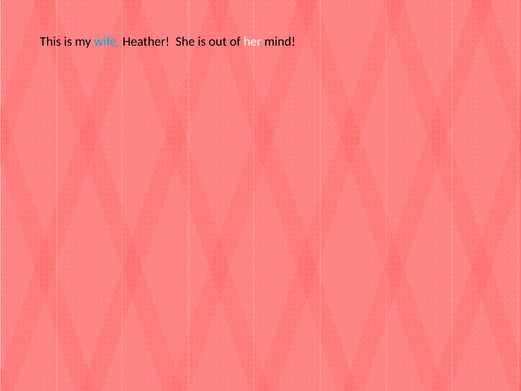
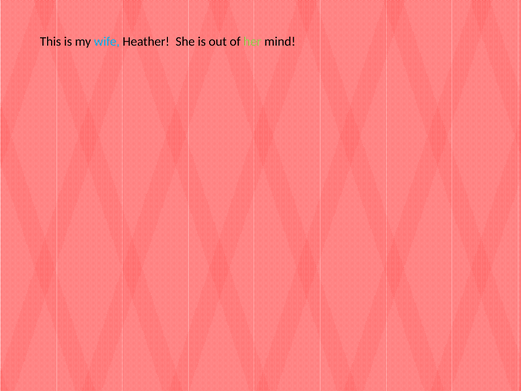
her colour: white -> light green (252, 42)
